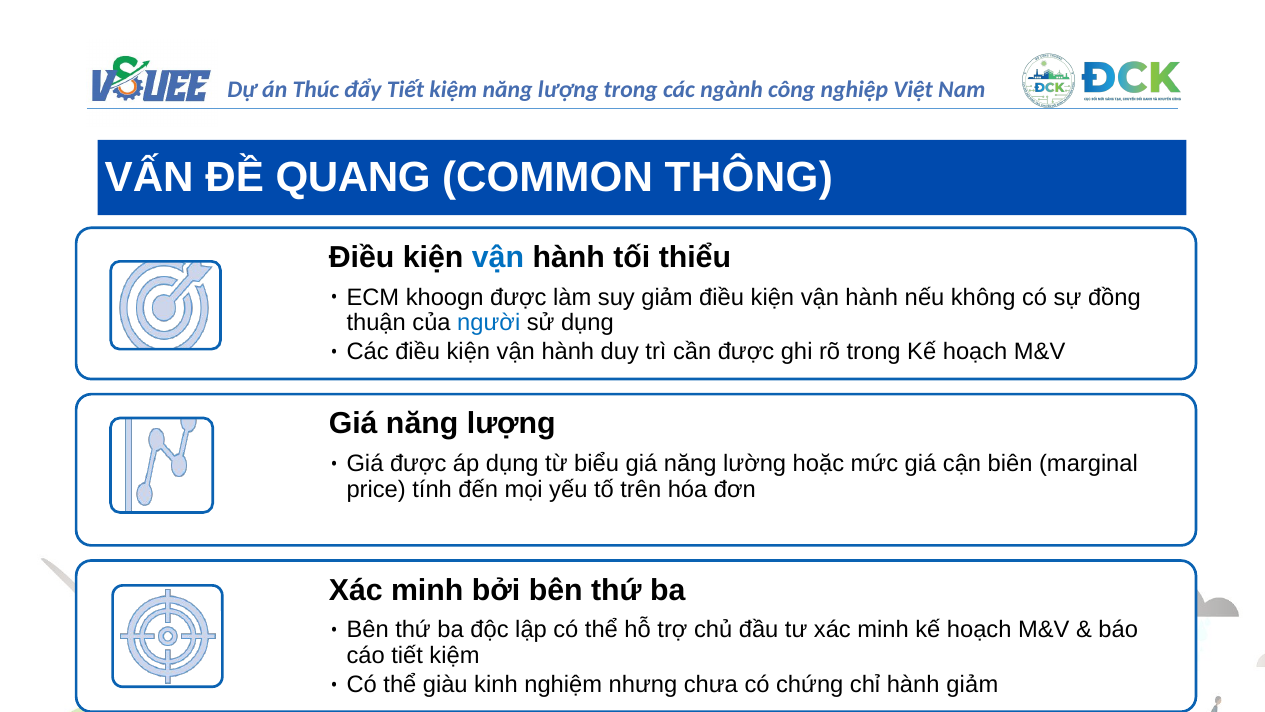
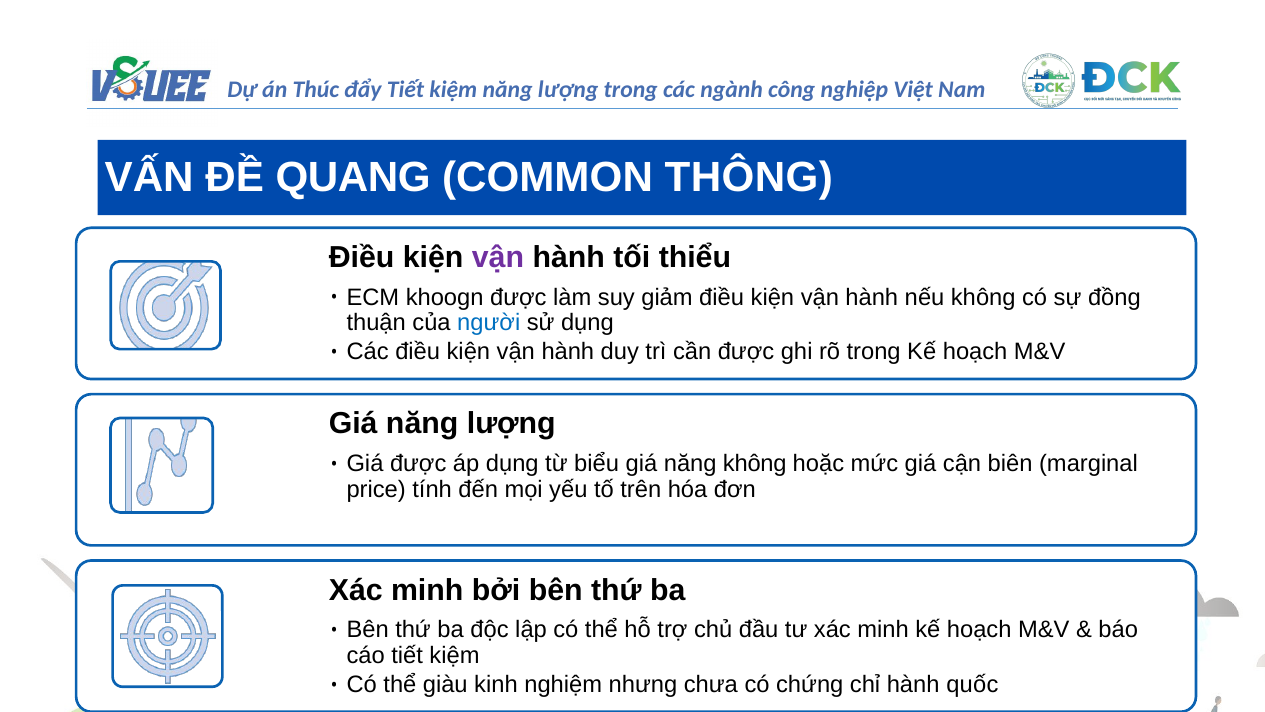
vận colour: blue -> purple (498, 257)
năng lường: lường -> không (755, 463)
hành giảm: giảm -> quốc (972, 684)
